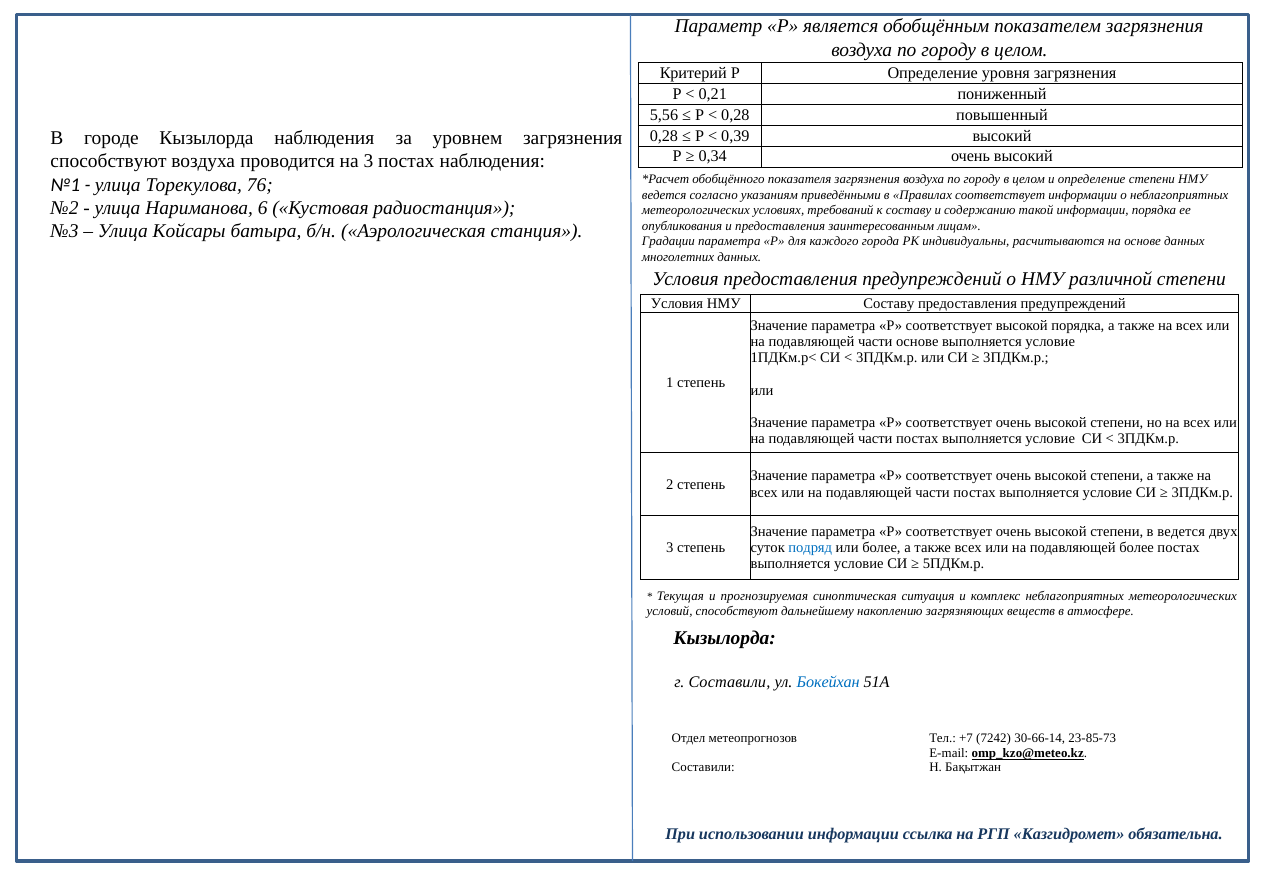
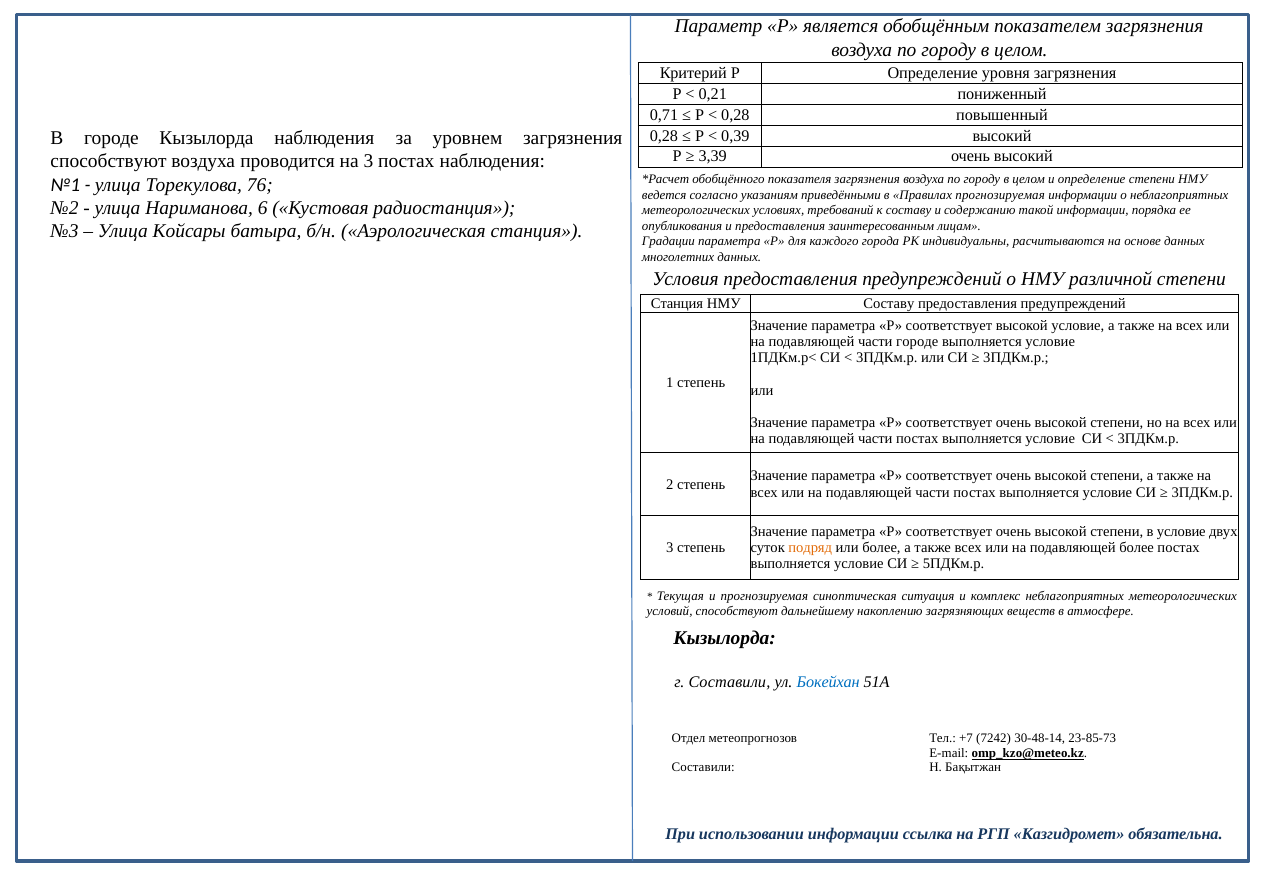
5,56: 5,56 -> 0,71 (664, 115)
0,34: 0,34 -> 3,39 (713, 157)
Правилах соответствует: соответствует -> прогнозируемая (1000, 195)
Условия: Условия -> Станция (677, 303)
высокой порядка: порядка -> условие (1078, 326)
части основе: основе -> городе (917, 342)
в ведется: ведется -> условие (1181, 531)
подряд colour: blue -> orange (810, 547)
30-66-14: 30-66-14 -> 30-48-14 (1040, 738)
